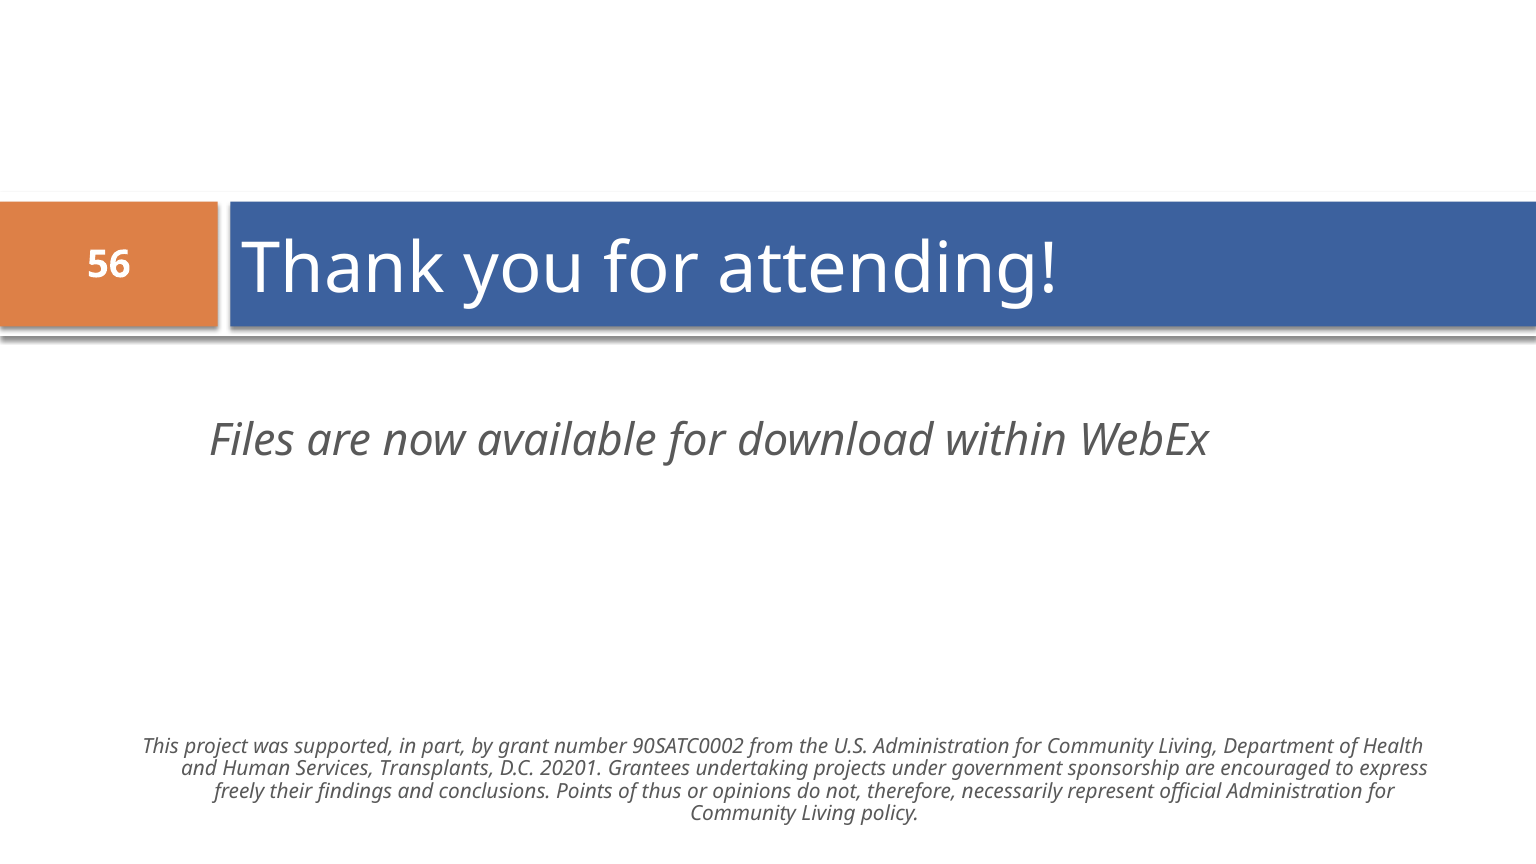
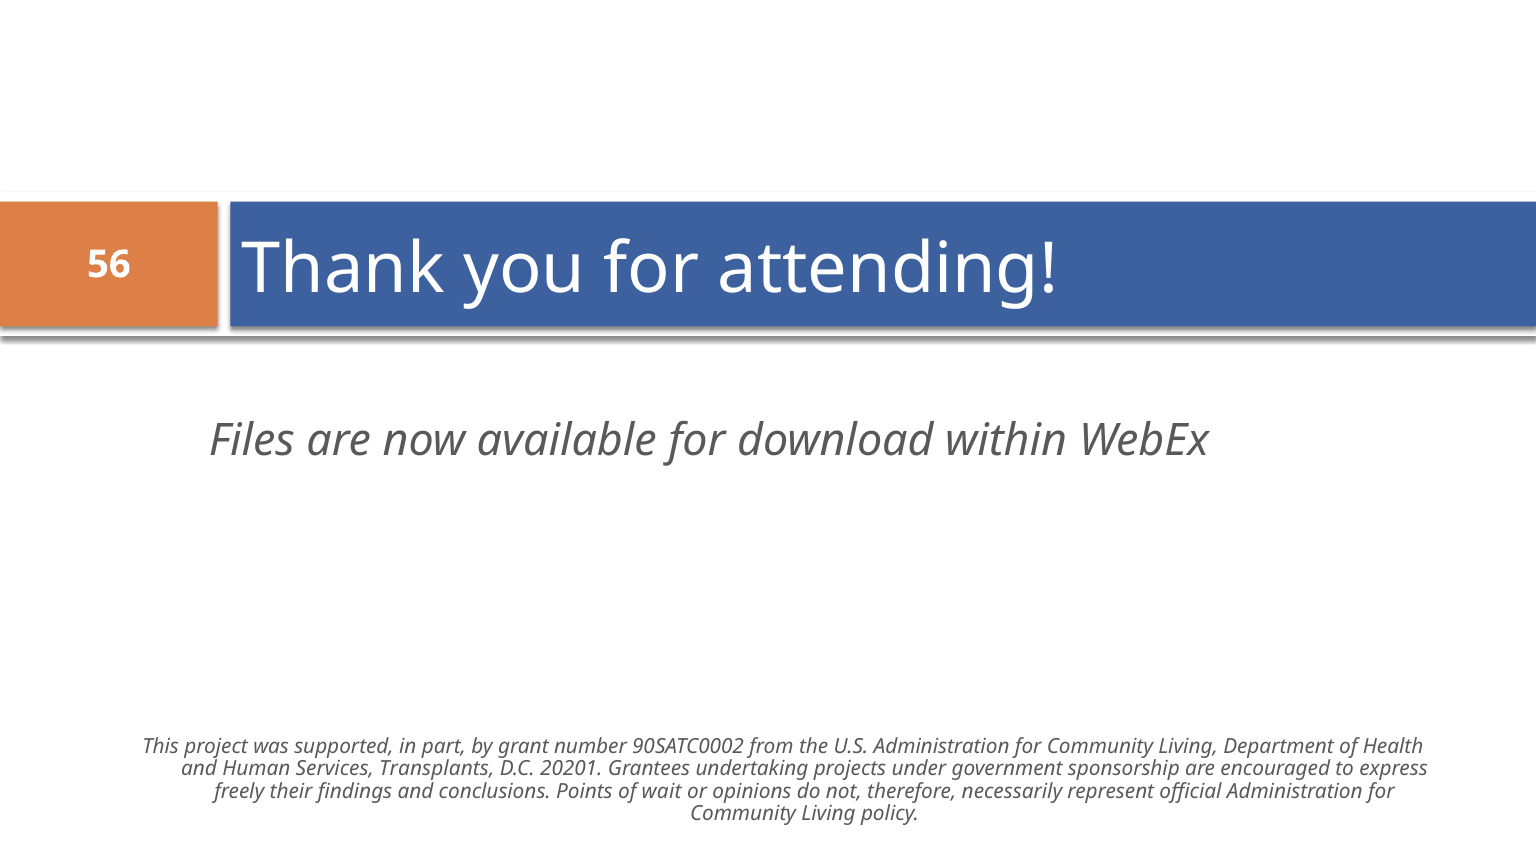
thus: thus -> wait (662, 791)
